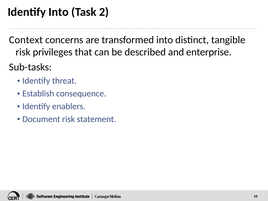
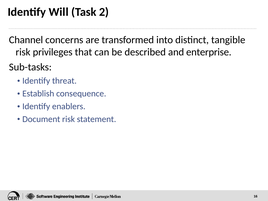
Identify Into: Into -> Will (59, 12)
Context: Context -> Channel (26, 40)
